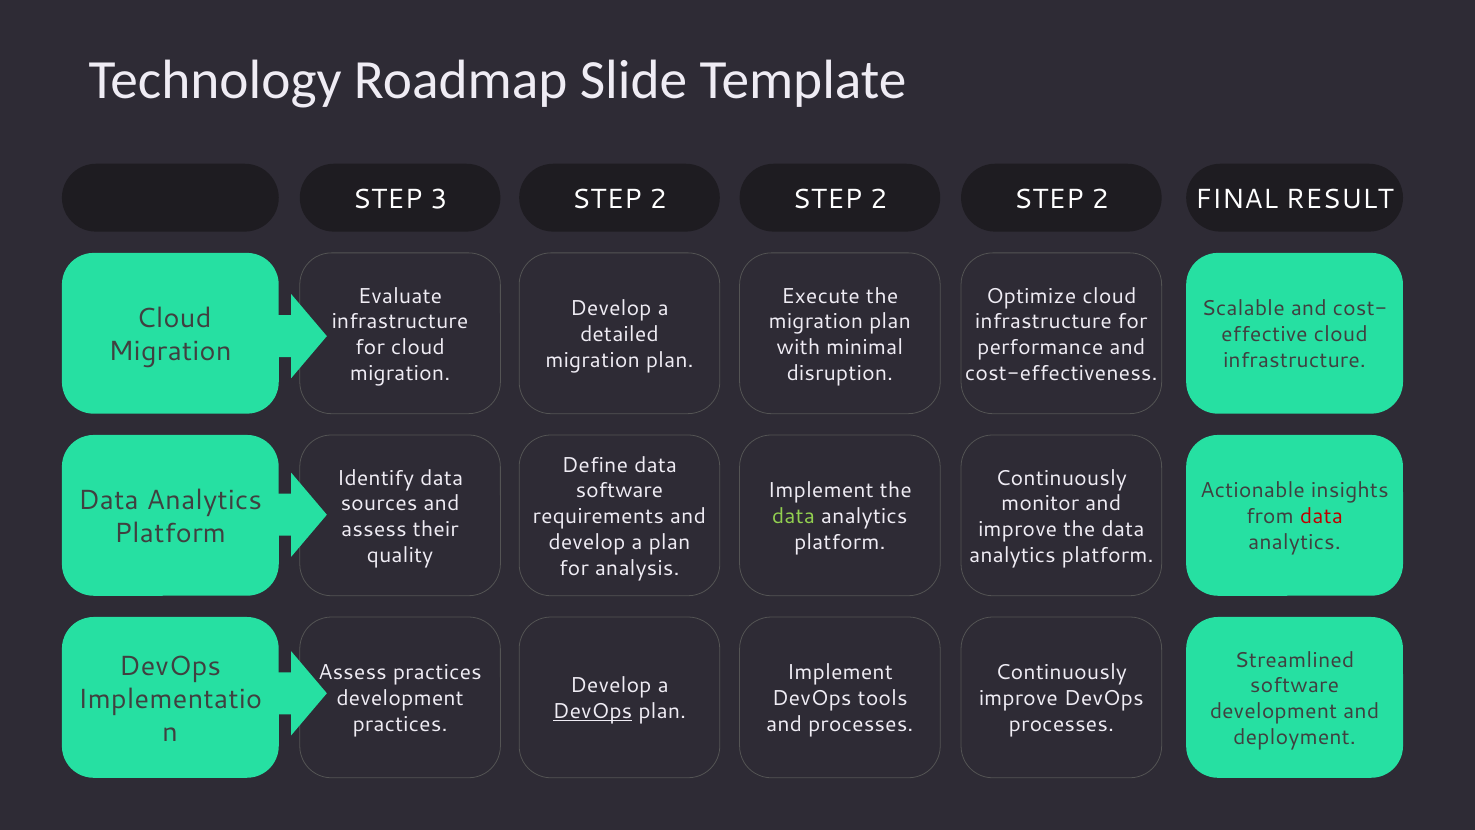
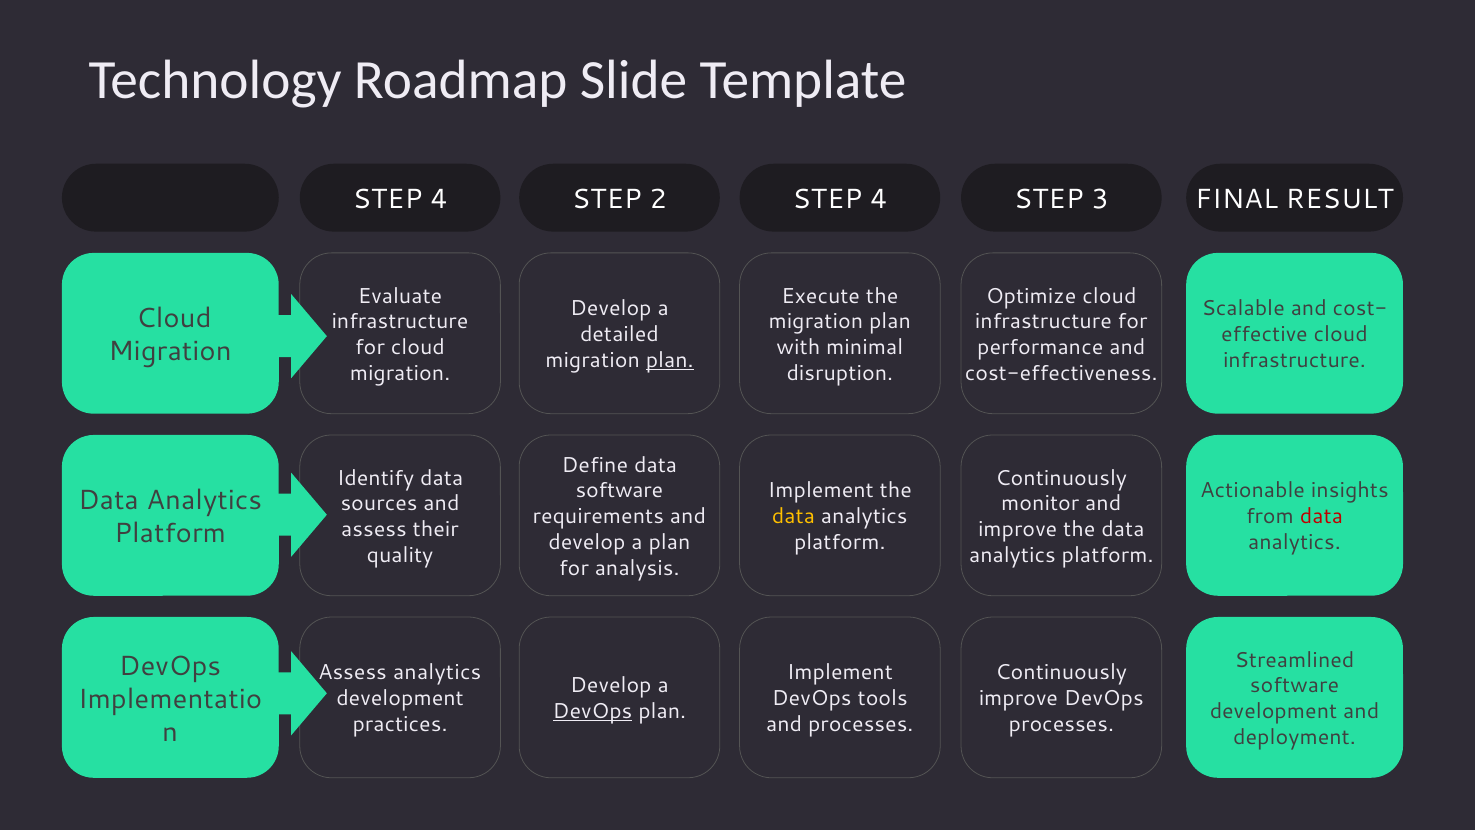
3: 3 -> 4 (439, 200)
2: 2 -> 4 (879, 200)
2: 2 -> 3 (1100, 200)
plan underline: none -> present (670, 360)
data colour: light green -> yellow (793, 517)
practices: practices -> analytics (437, 673)
